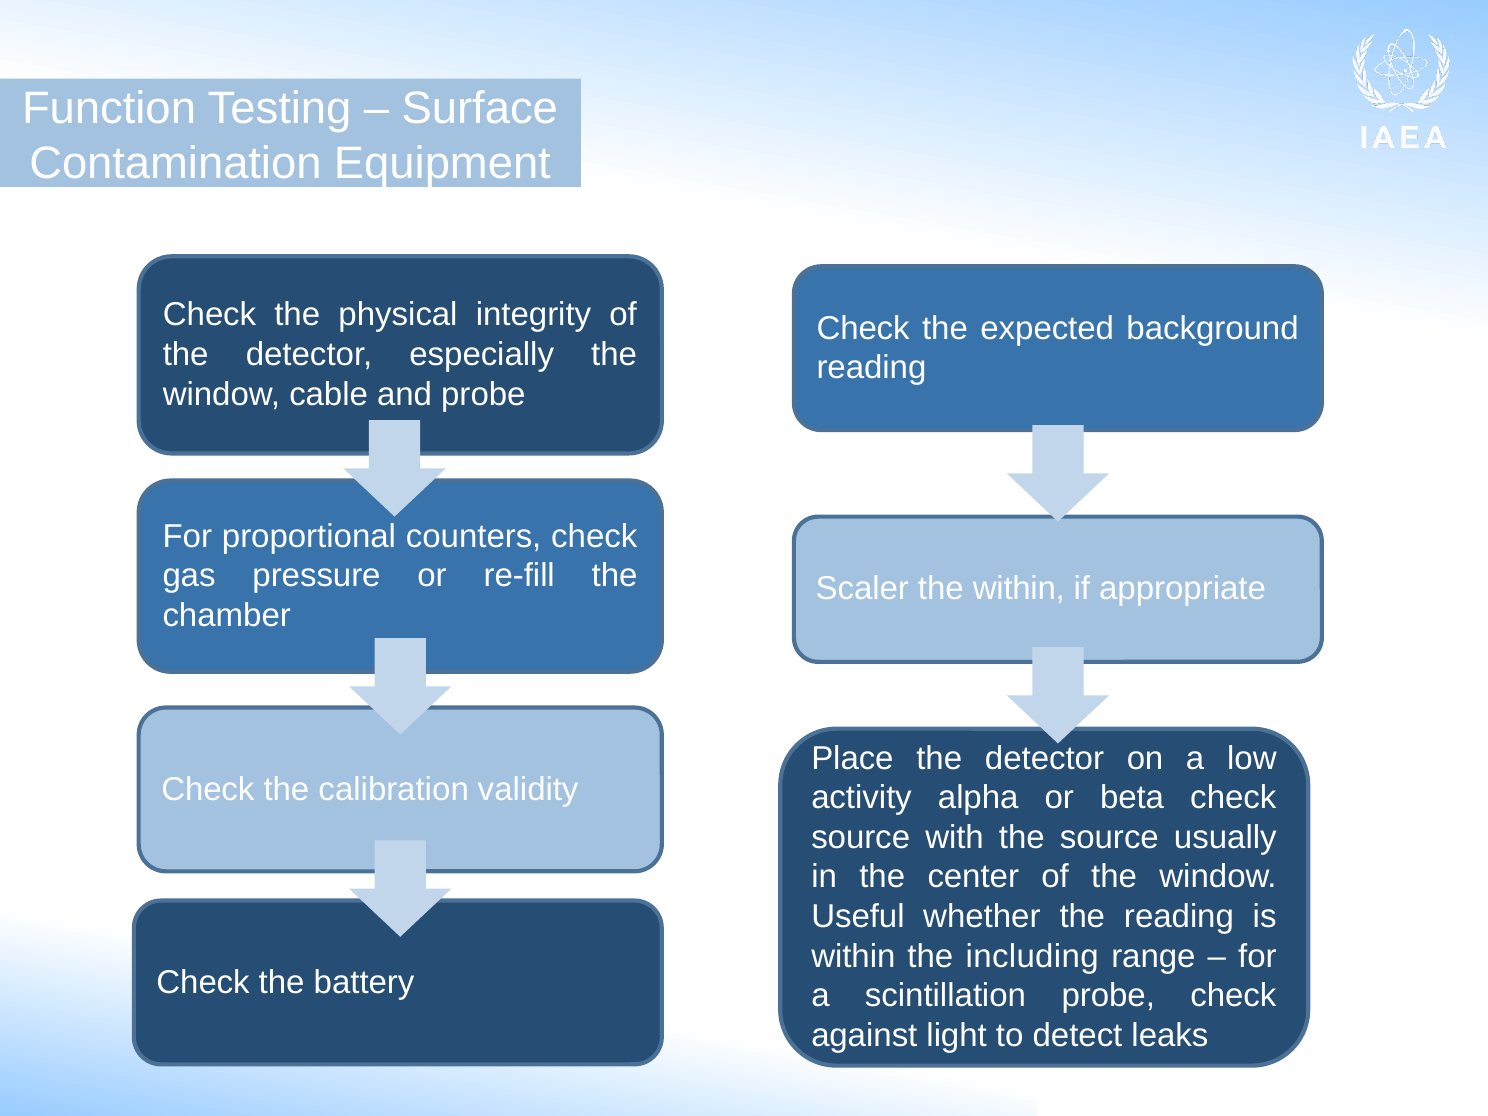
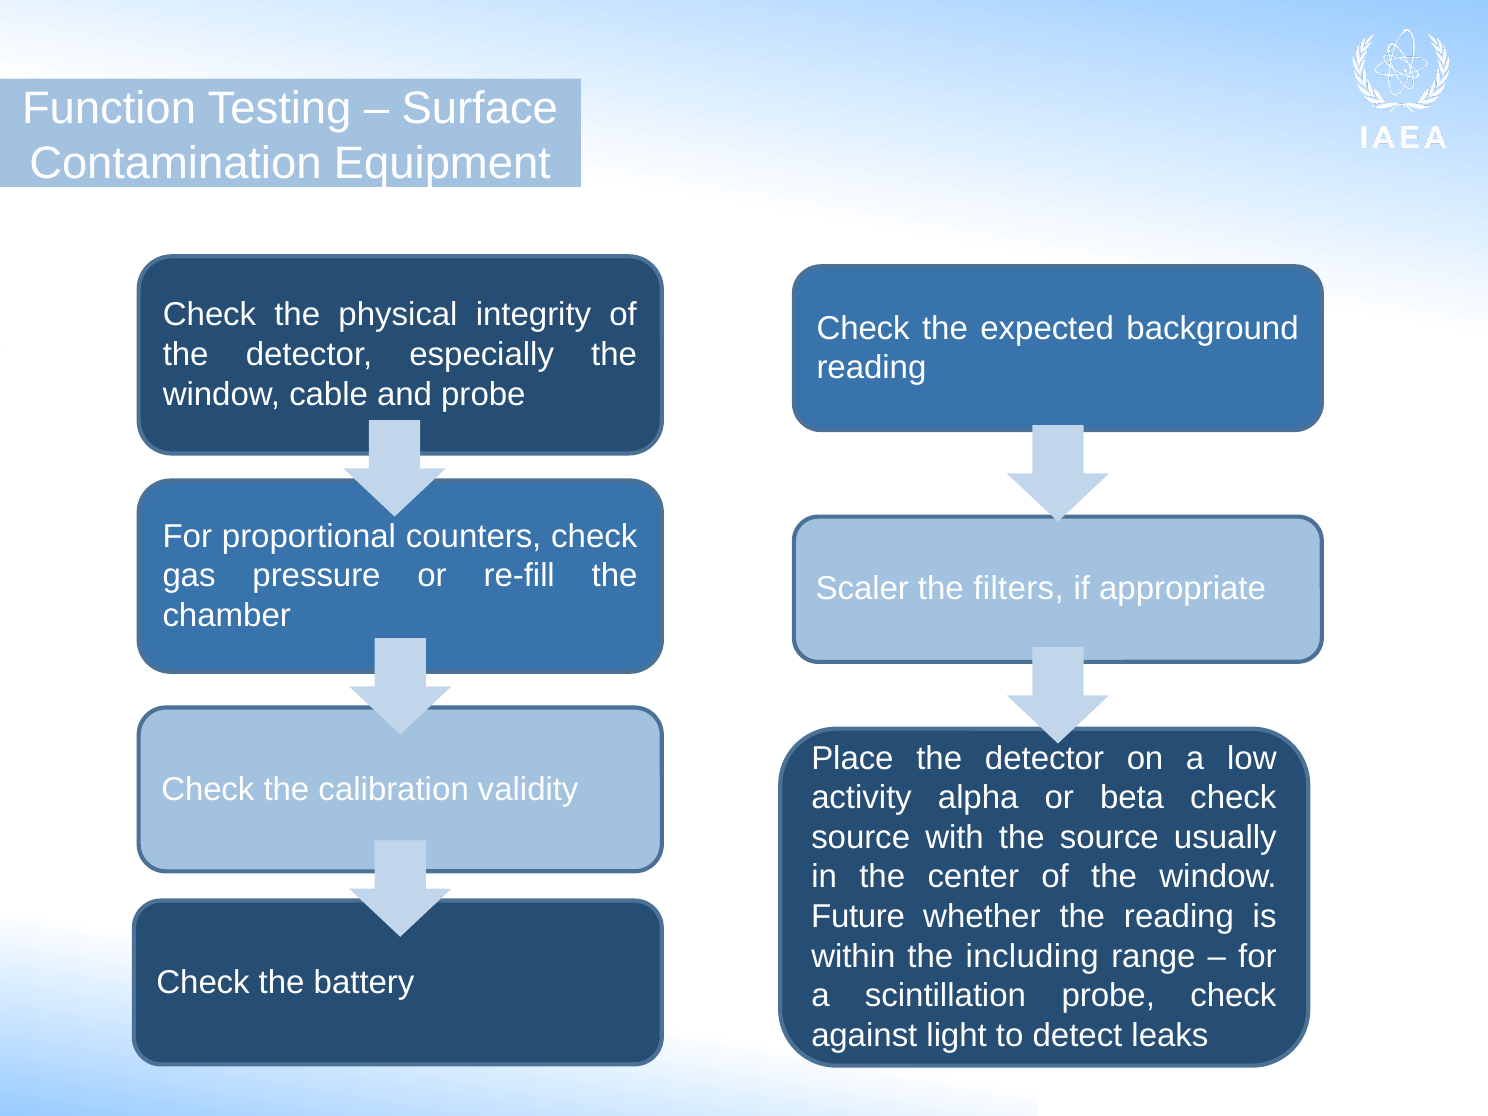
the within: within -> filters (1019, 589)
Useful: Useful -> Future (858, 917)
